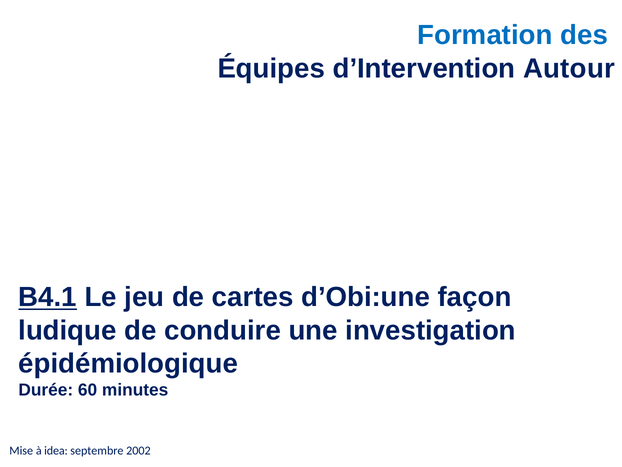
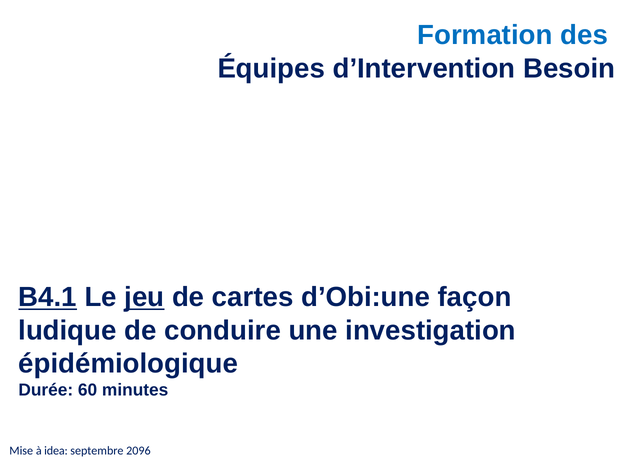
Autour: Autour -> Besoin (569, 69)
jeu underline: none -> present (144, 297)
2002: 2002 -> 2096 (138, 450)
